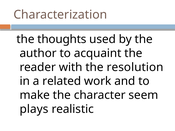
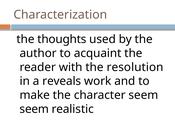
related: related -> reveals (62, 81)
plays: plays -> seem (34, 109)
